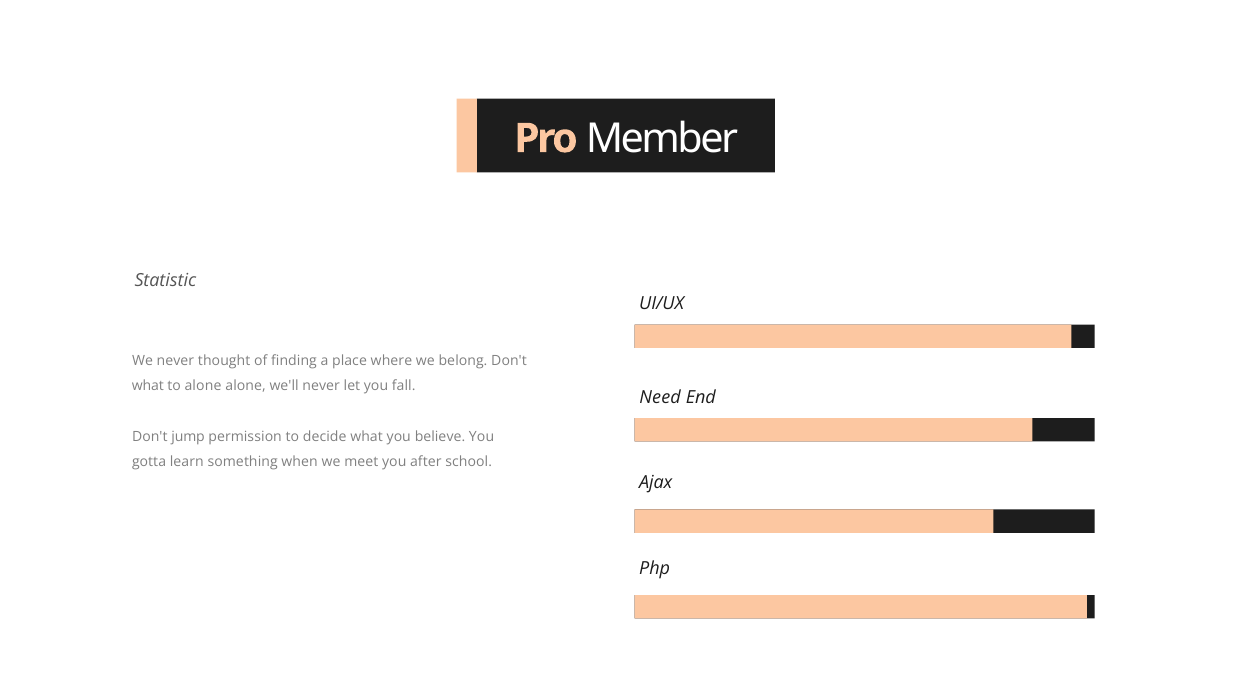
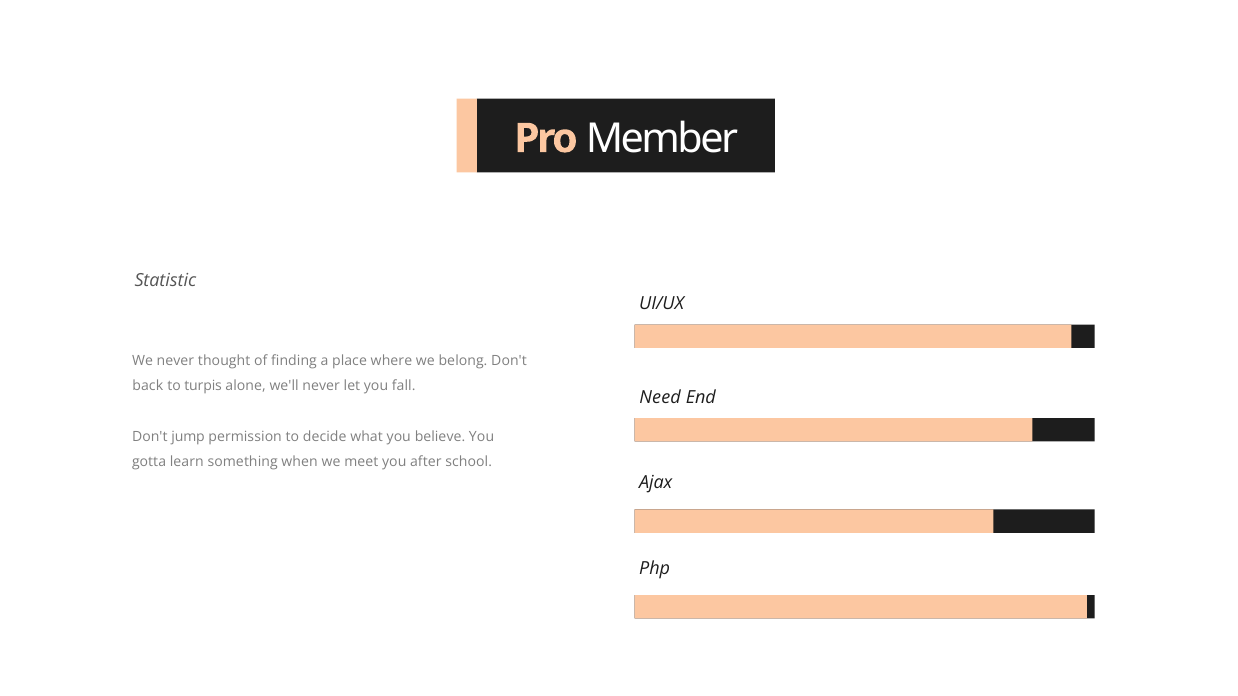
what: what -> back (148, 386)
to alone: alone -> turpis (203, 386)
